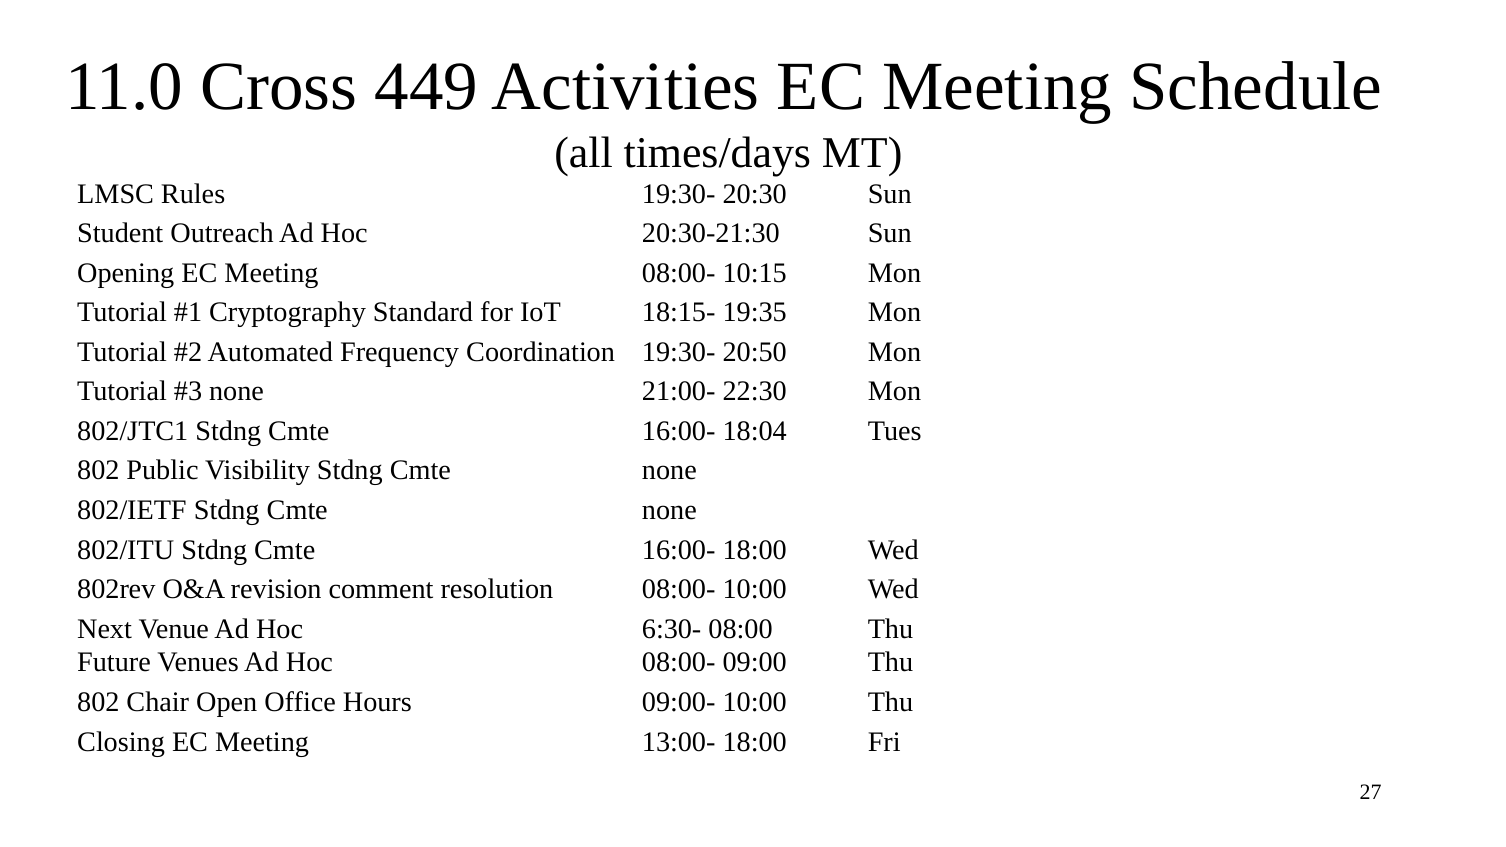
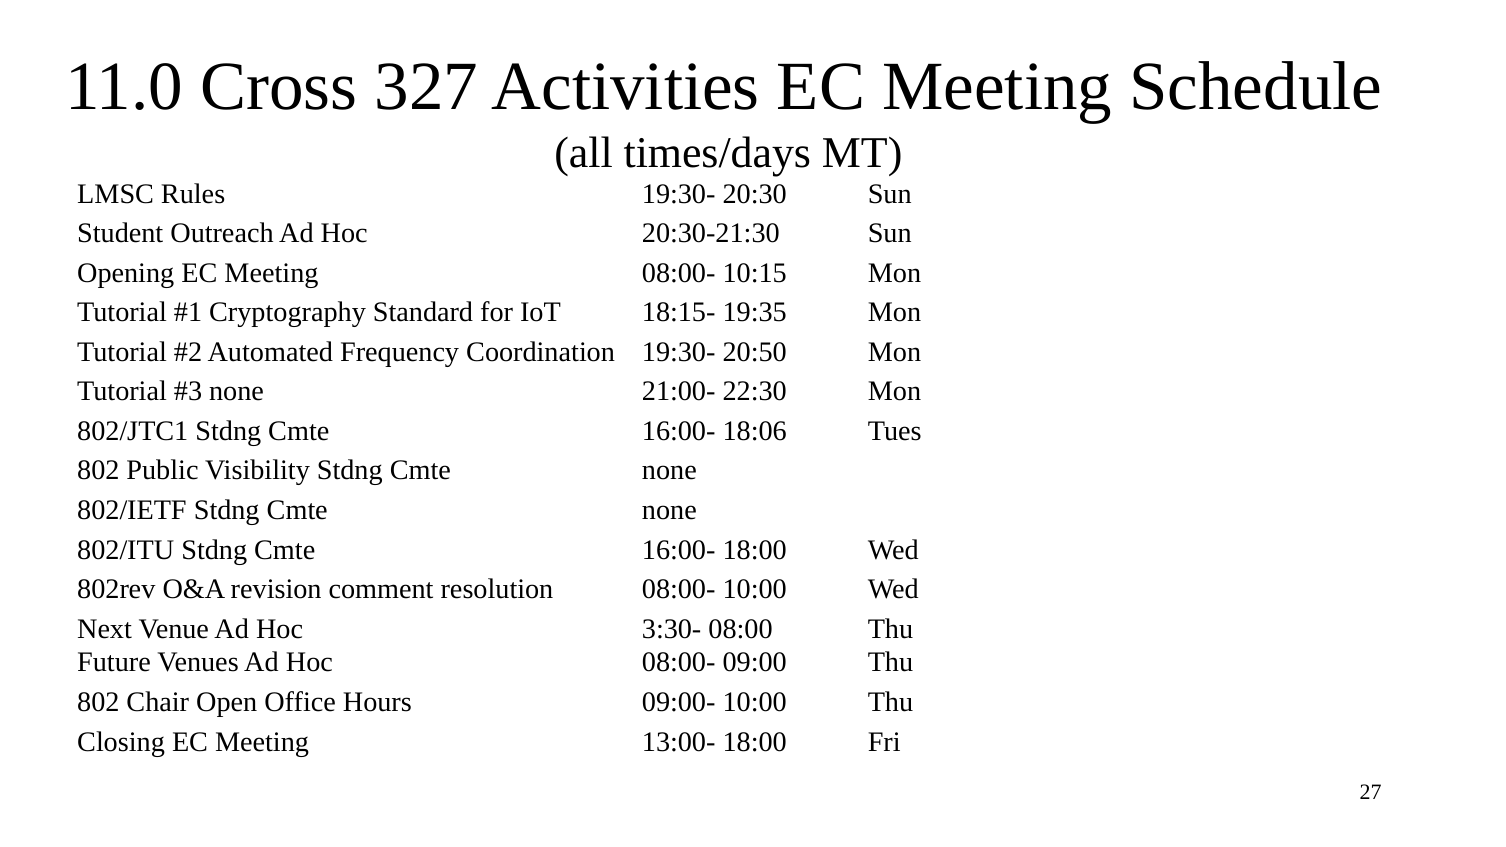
449: 449 -> 327 (427, 87)
18:04: 18:04 -> 18:06 (755, 431)
6:30-: 6:30- -> 3:30- (672, 629)
